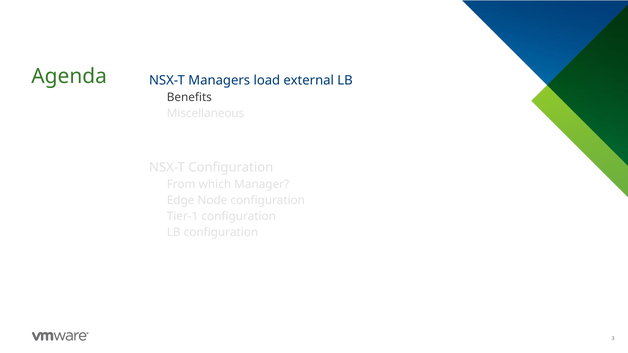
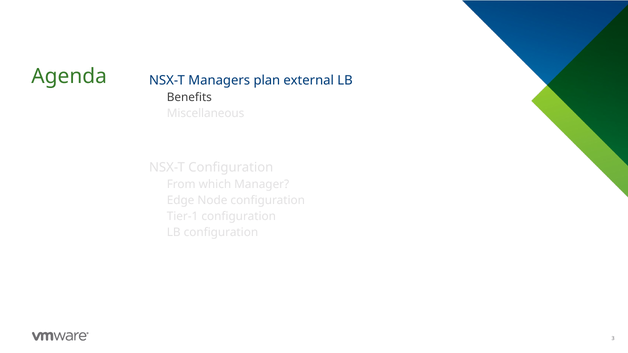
load: load -> plan (267, 80)
